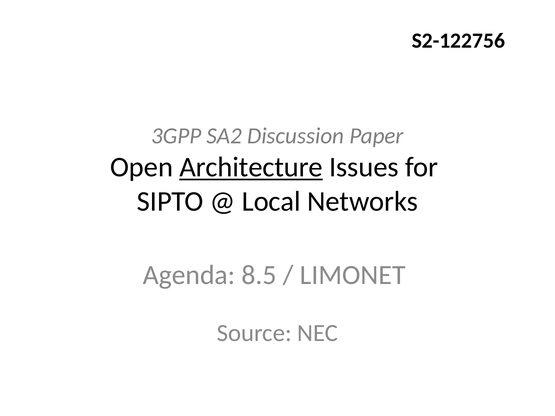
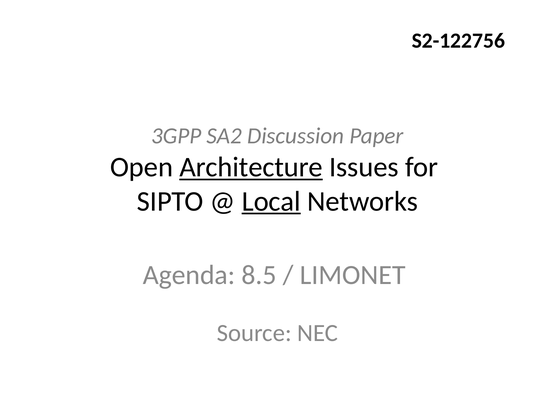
Local underline: none -> present (271, 201)
